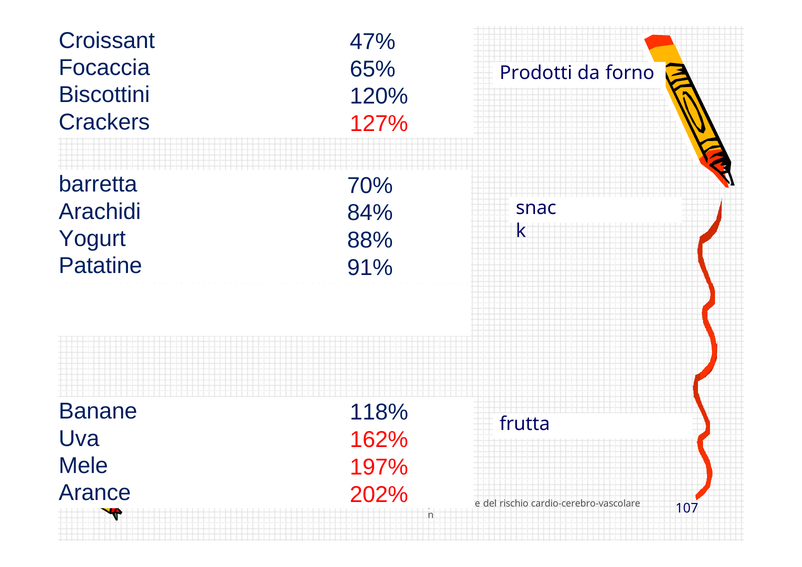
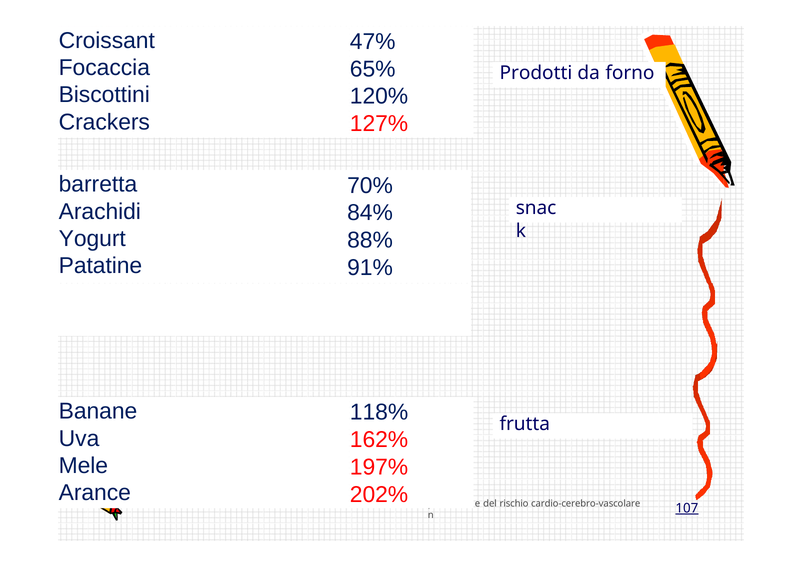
107 underline: none -> present (687, 508)
